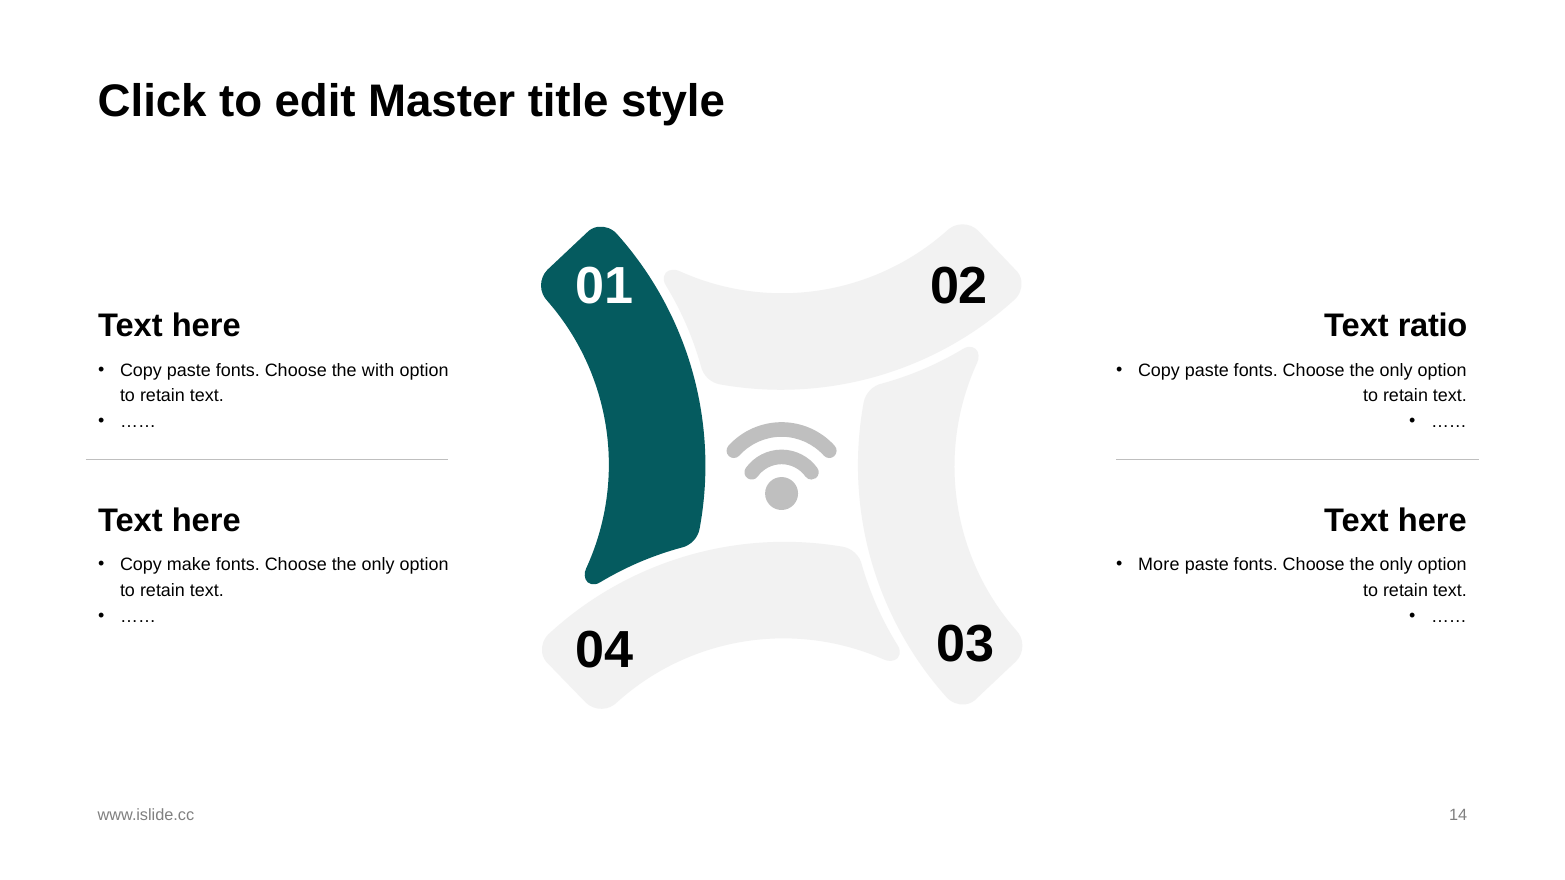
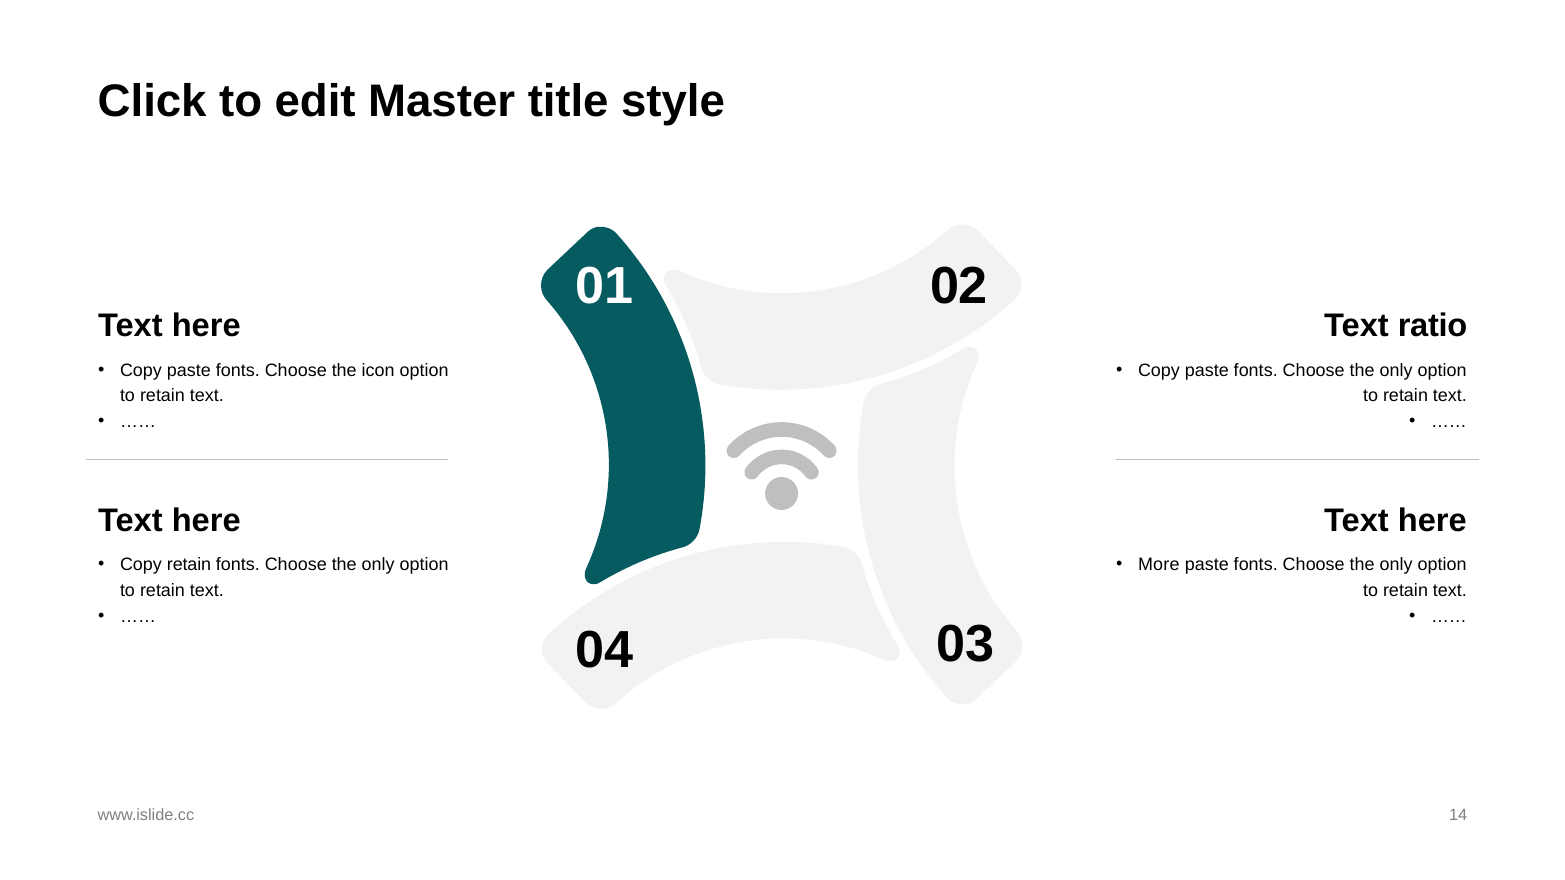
with: with -> icon (378, 370)
Copy make: make -> retain (189, 565)
